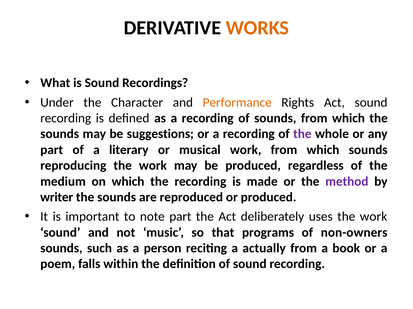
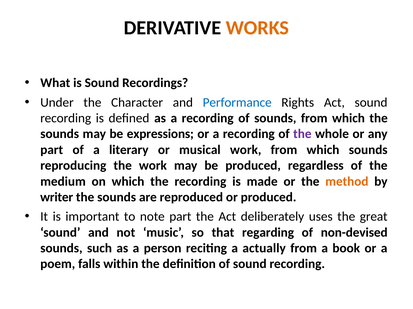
Performance colour: orange -> blue (237, 103)
suggestions: suggestions -> expressions (160, 134)
method colour: purple -> orange (347, 182)
uses the work: work -> great (374, 217)
programs: programs -> regarding (268, 233)
non-owners: non-owners -> non-devised (354, 233)
